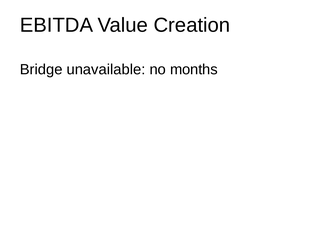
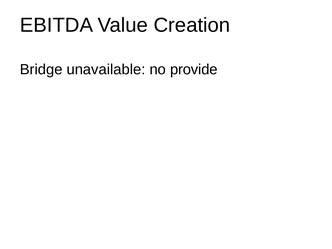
months: months -> provide (194, 70)
